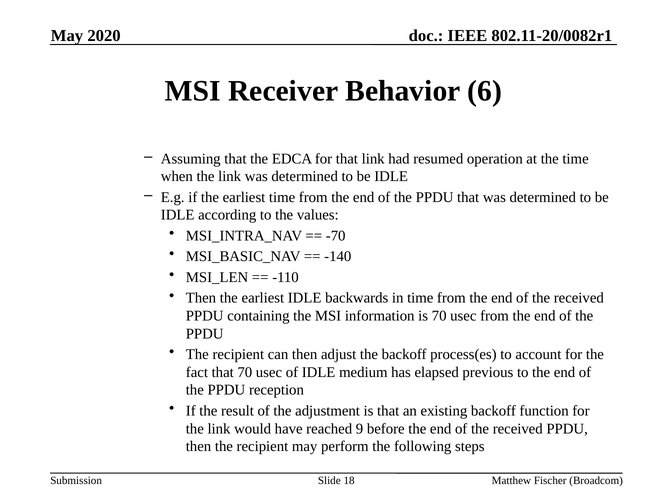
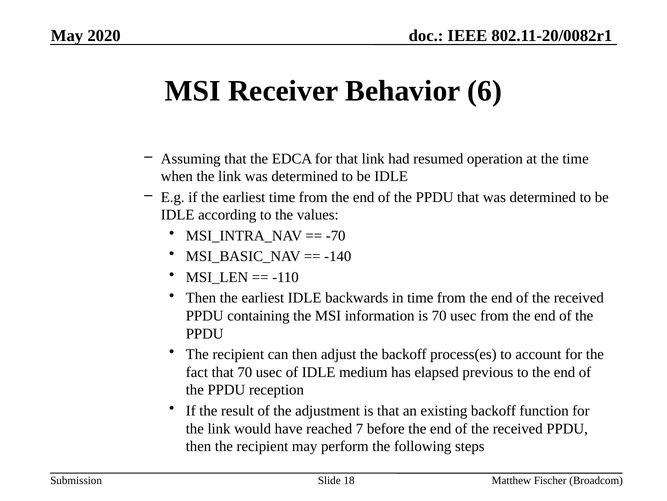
9: 9 -> 7 (360, 428)
